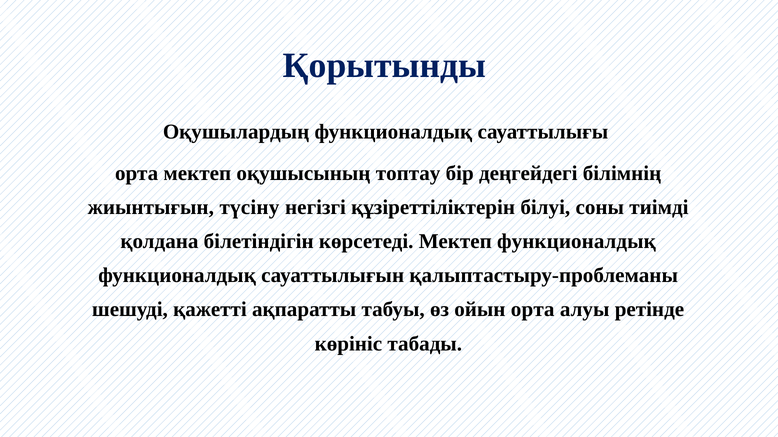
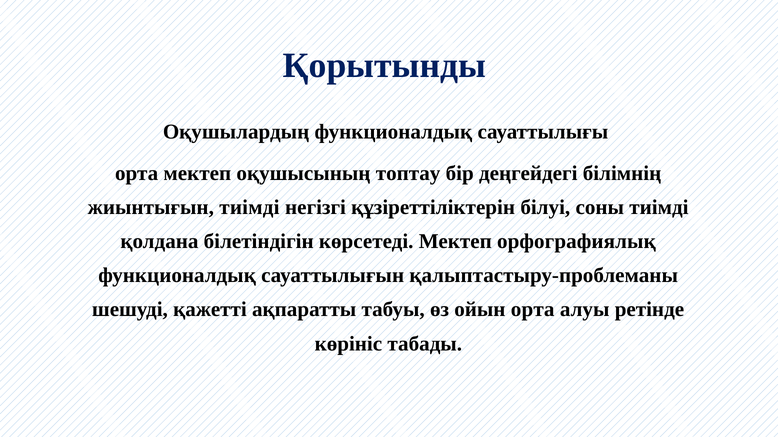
жиынтығын түсіну: түсіну -> тиімді (249, 208)
Мектеп функционалдық: функционалдық -> орфографиялық (576, 242)
